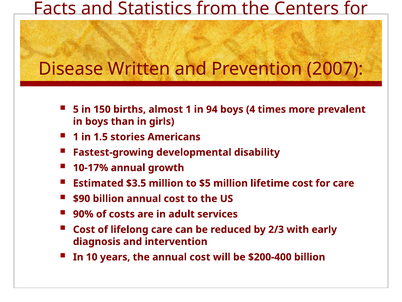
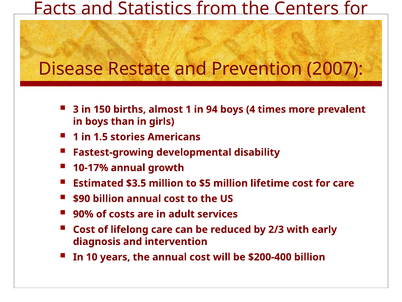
Written: Written -> Restate (139, 69)
5: 5 -> 3 (76, 109)
